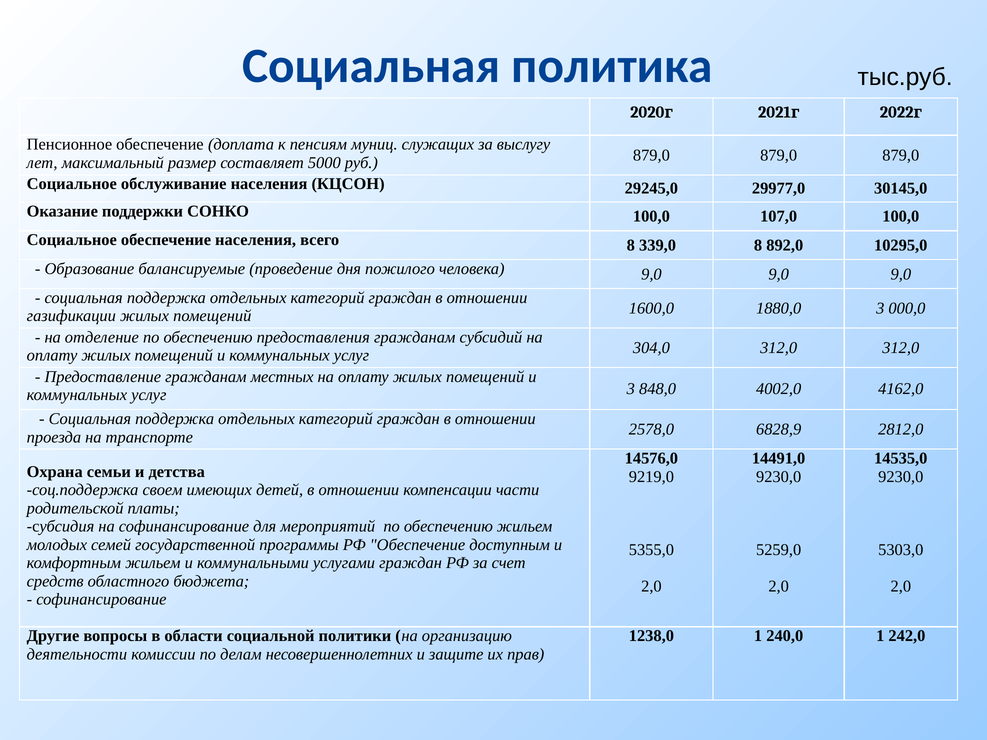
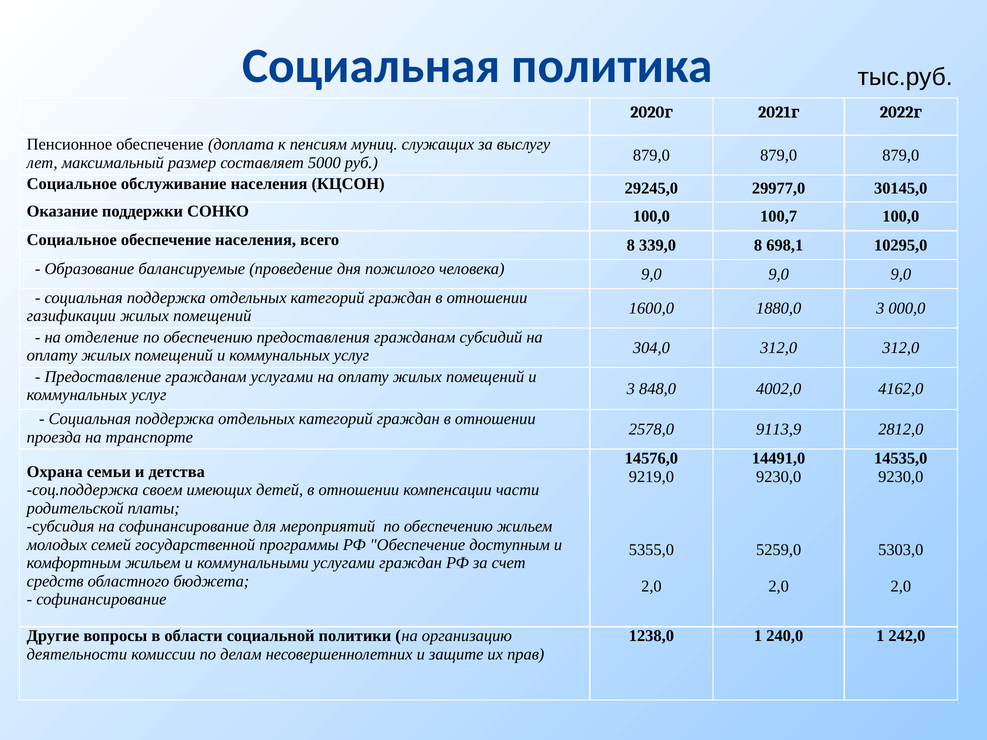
107,0: 107,0 -> 100,7 (779, 216)
892,0: 892,0 -> 698,1 (785, 245)
гражданам местных: местных -> услугами (282, 377)
6828,9: 6828,9 -> 9113,9 (779, 430)
